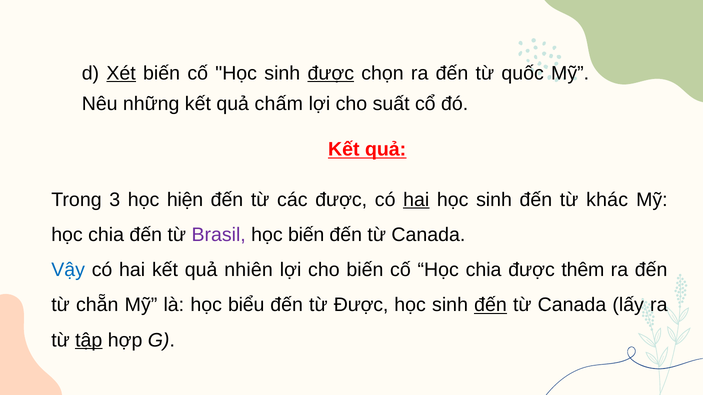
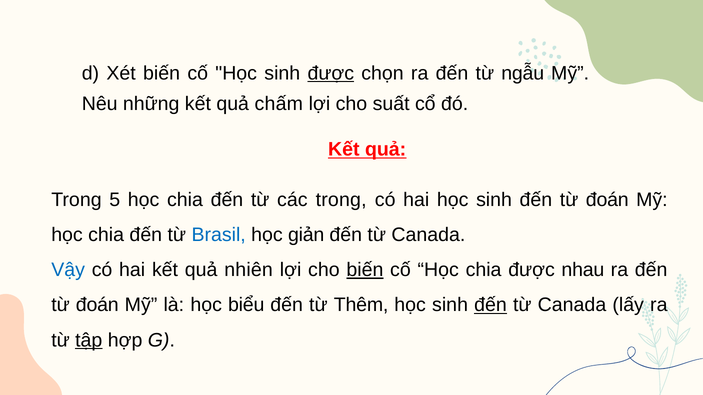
Xét underline: present -> none (121, 73)
quốc: quốc -> ngẫu (523, 73)
3: 3 -> 5 (115, 200)
hiện: hiện -> chia (185, 200)
các được: được -> trong (341, 200)
hai underline: present -> none (416, 200)
sinh đến từ khác: khác -> đoán (607, 200)
Brasil colour: purple -> blue (219, 235)
học biến: biến -> giản (306, 235)
biến underline: none -> present (365, 270)
thêm: thêm -> nhau (583, 270)
chẵn: chẵn -> đoán (97, 305)
từ Được: Được -> Thêm (361, 305)
